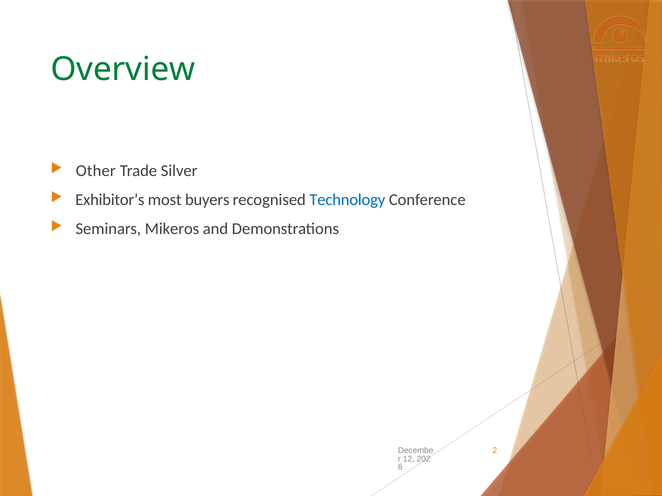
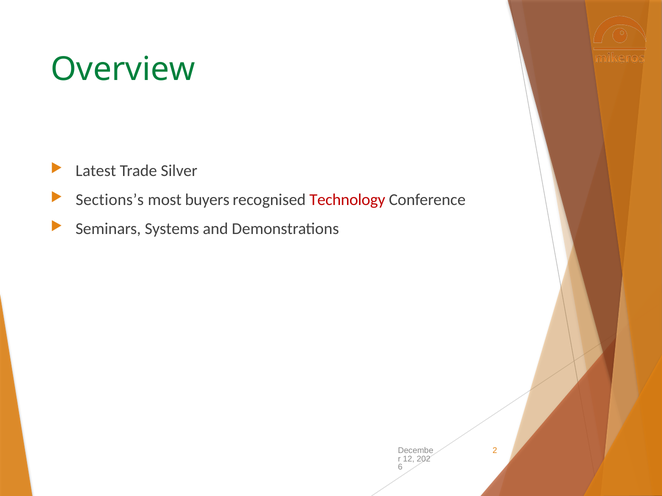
Other: Other -> Latest (96, 171)
Exhibitor’s: Exhibitor’s -> Sections’s (110, 200)
Technology colour: blue -> red (347, 200)
Mikeros: Mikeros -> Systems (172, 229)
